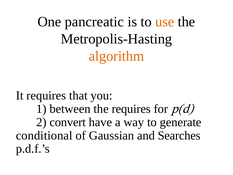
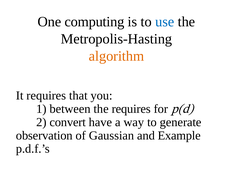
pancreatic: pancreatic -> computing (94, 22)
use colour: orange -> blue (165, 22)
conditional: conditional -> observation (44, 135)
Searches: Searches -> Example (179, 135)
